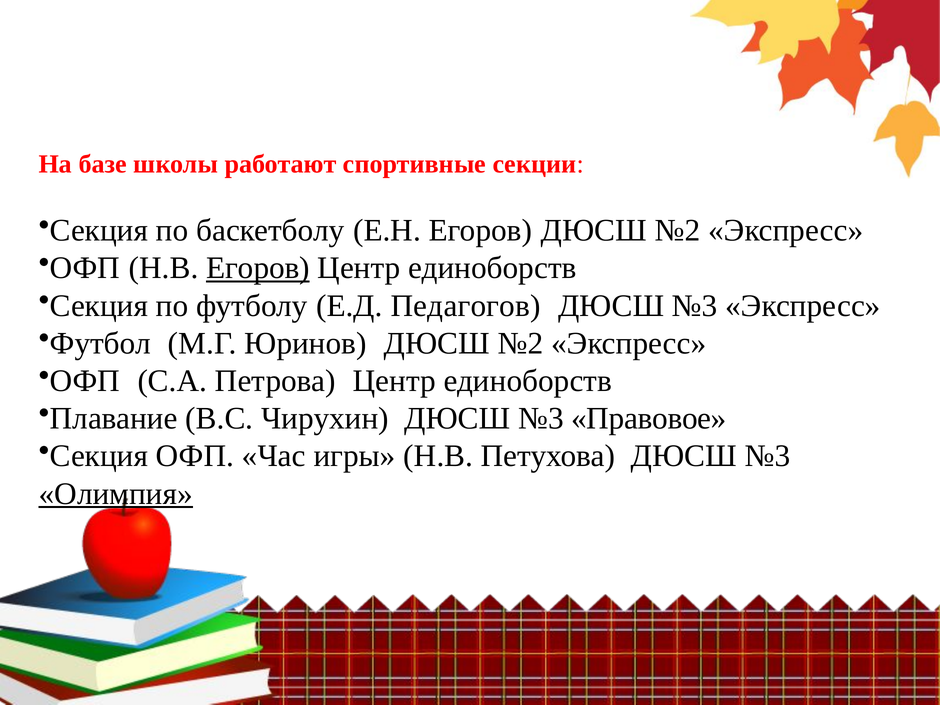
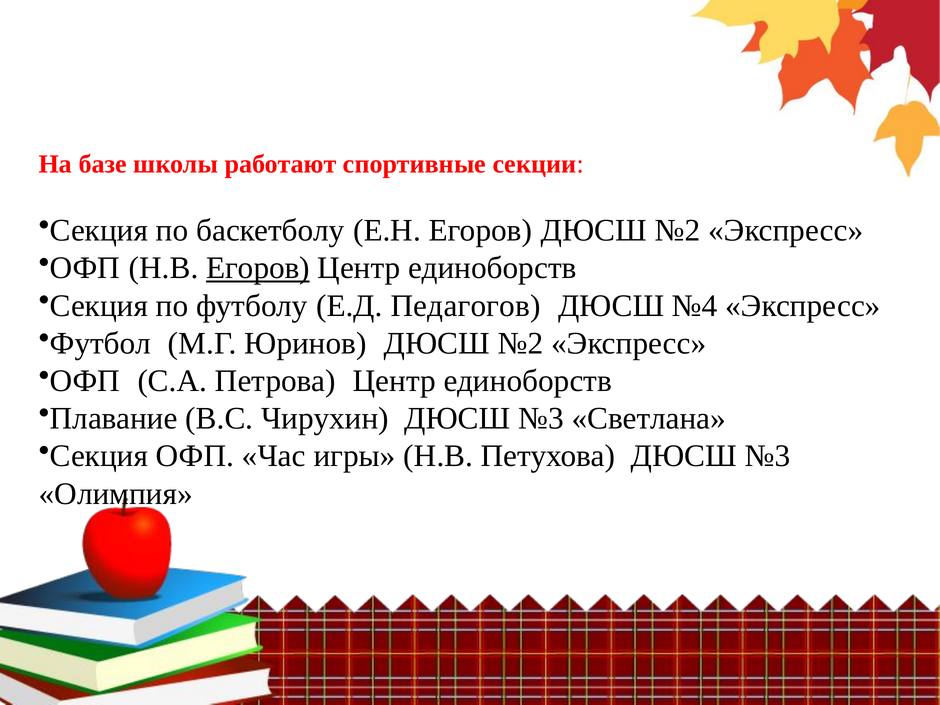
№3: №3 -> №4 (695, 306)
Правовое: Правовое -> Светлана (649, 419)
Олимпия underline: present -> none (116, 494)
